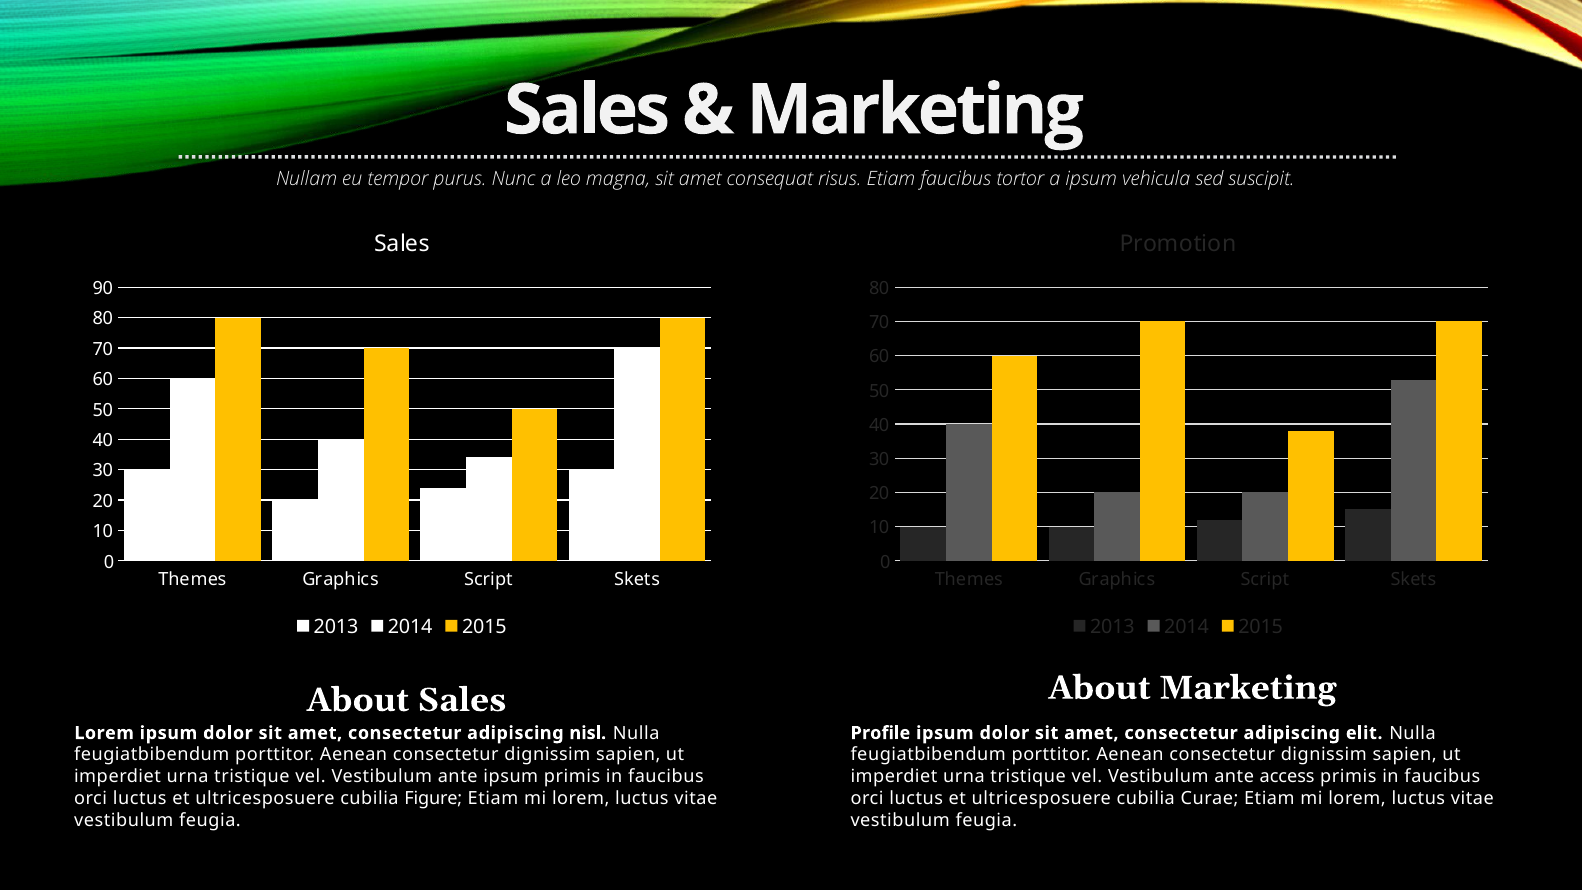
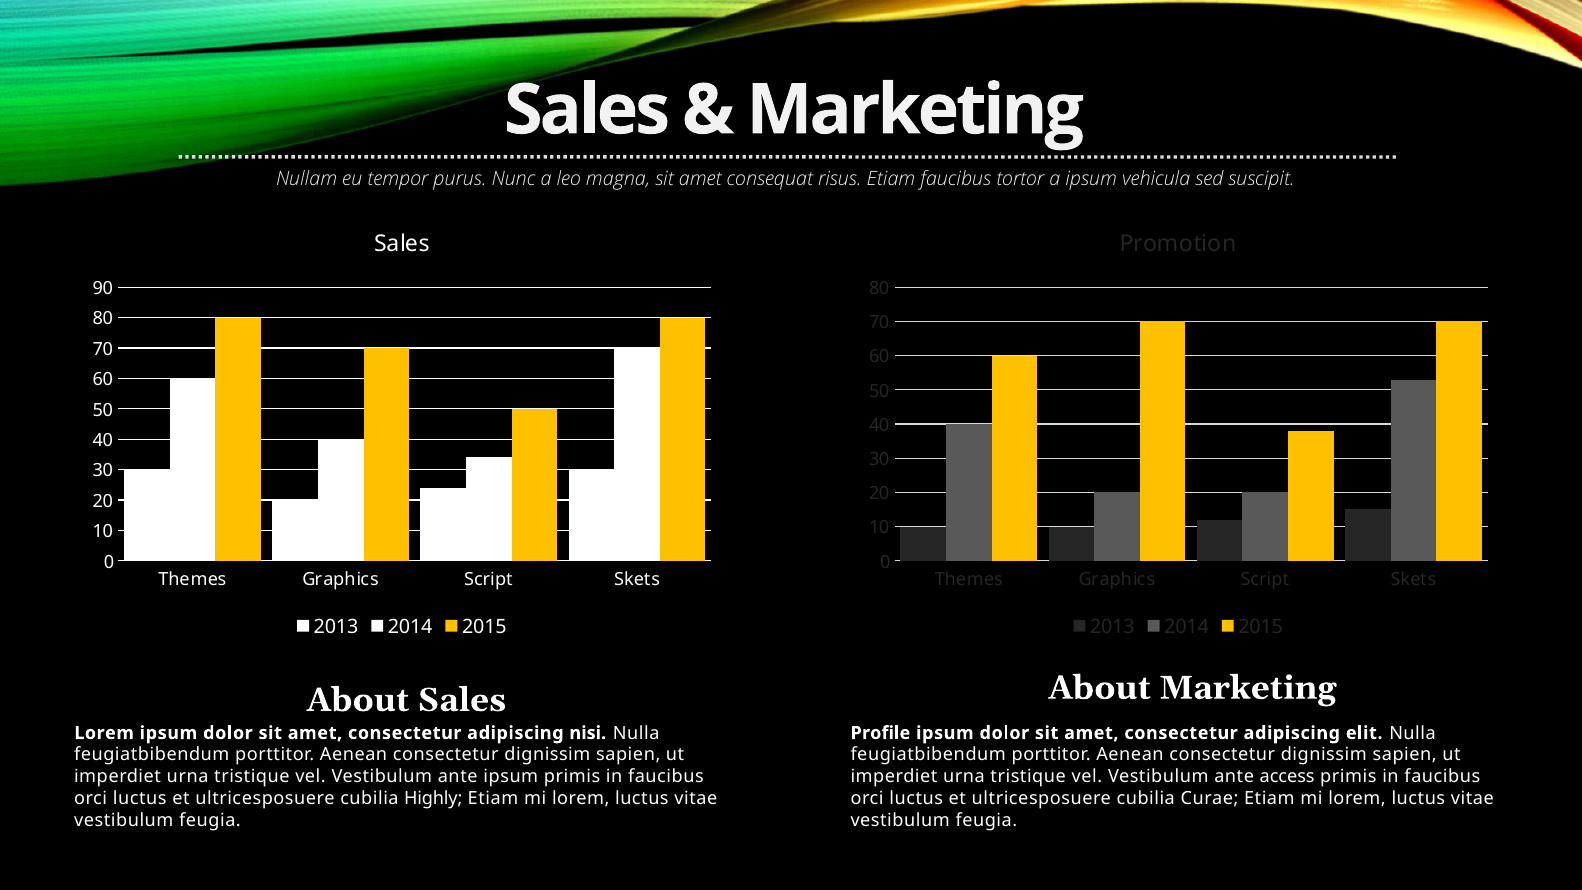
nisl: nisl -> nisi (588, 733)
Figure: Figure -> Highly (433, 798)
